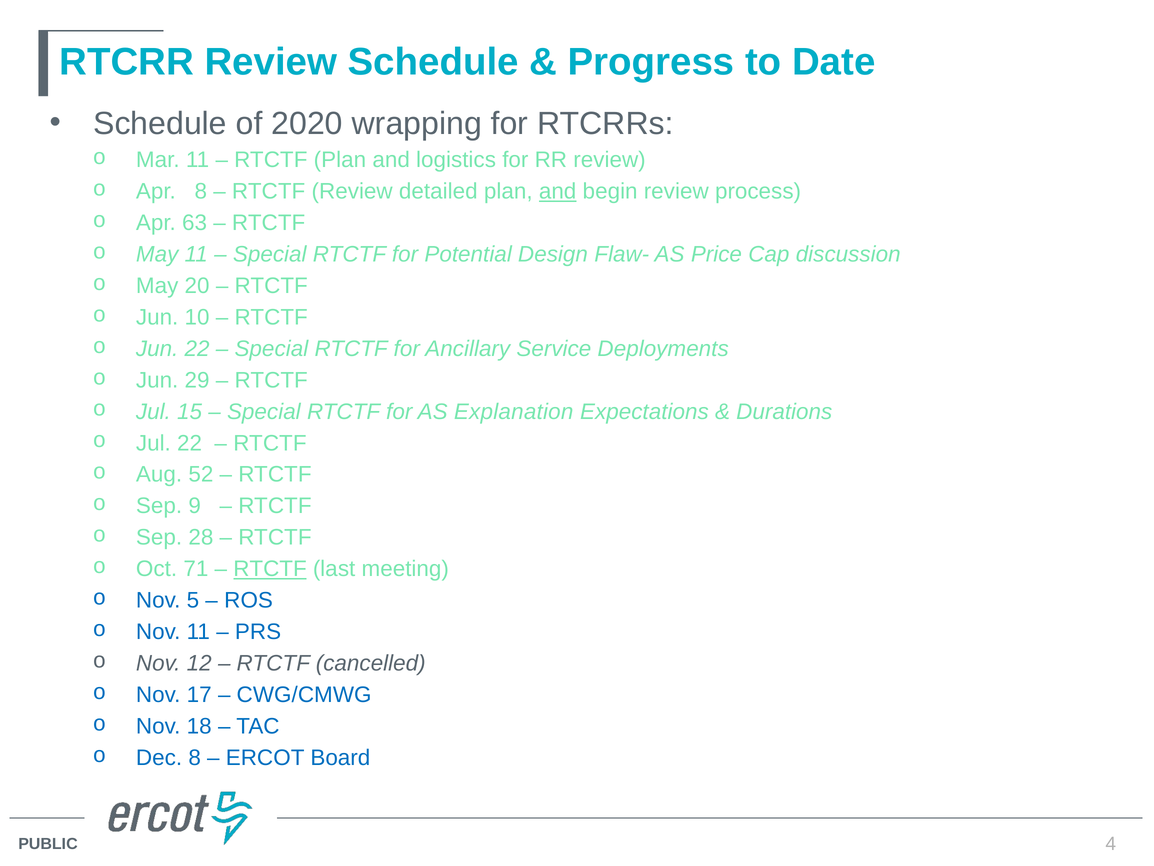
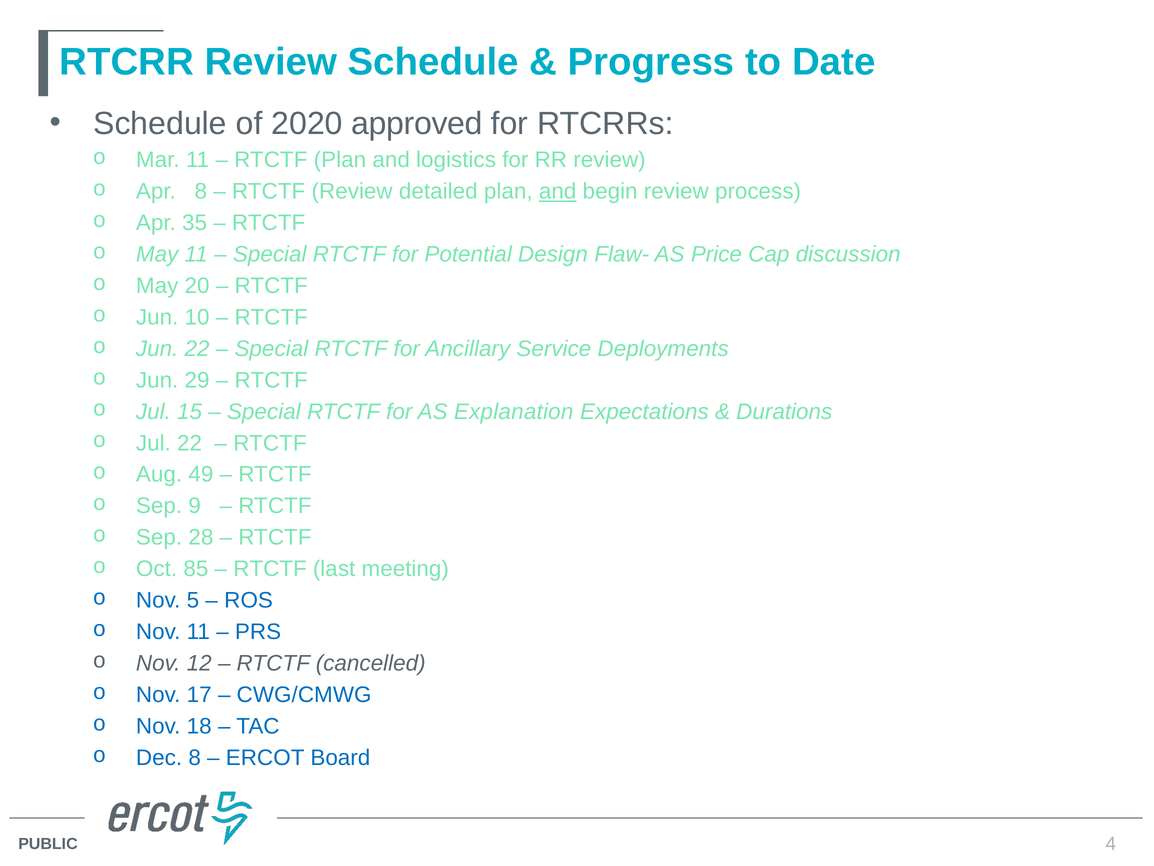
wrapping: wrapping -> approved (417, 123)
63: 63 -> 35 (195, 223)
52: 52 -> 49 (201, 474)
71: 71 -> 85 (196, 569)
RTCTF underline: present -> none (270, 569)
